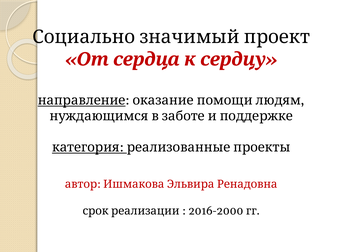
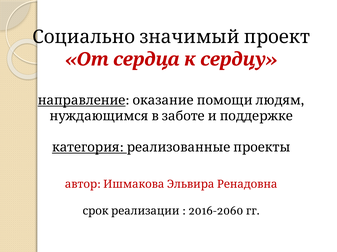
2016-2000: 2016-2000 -> 2016-2060 (216, 212)
